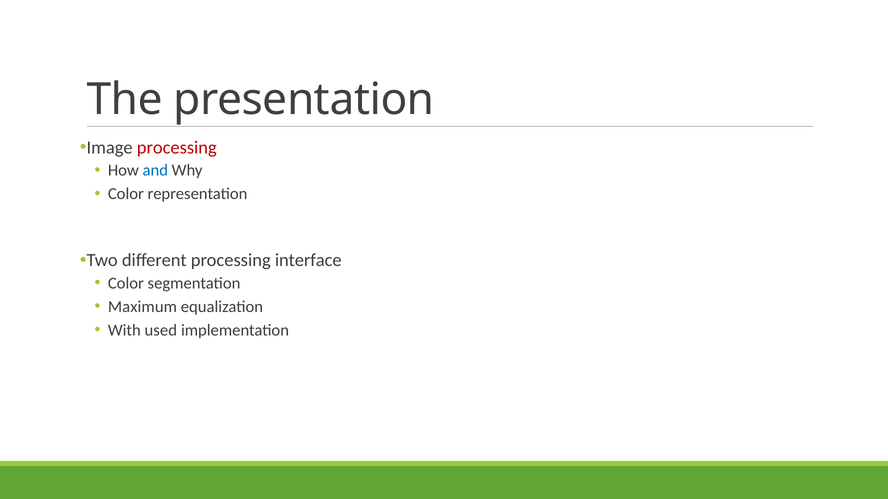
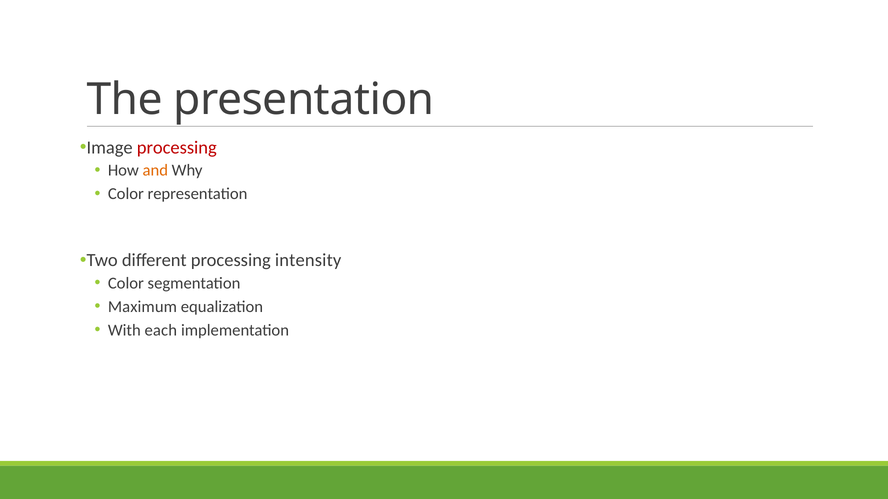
and colour: blue -> orange (155, 170)
interface: interface -> intensity (308, 261)
used: used -> each (161, 330)
